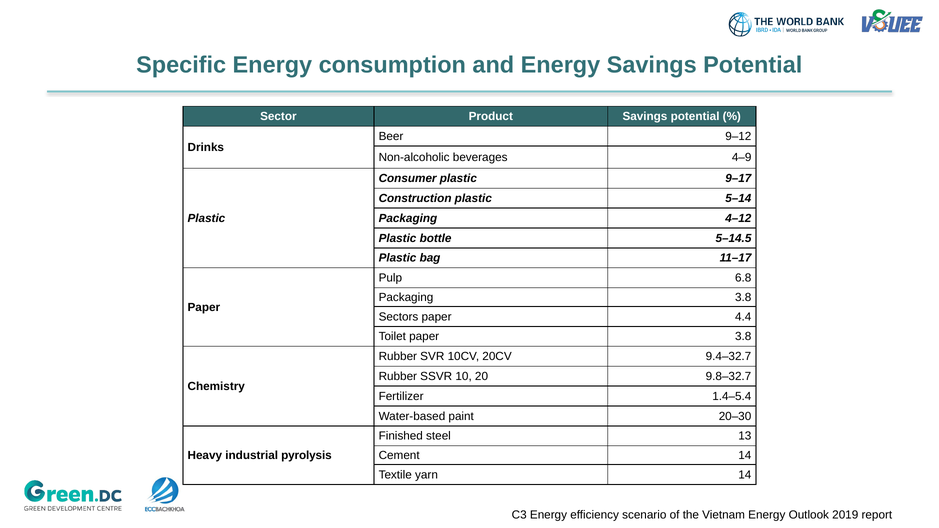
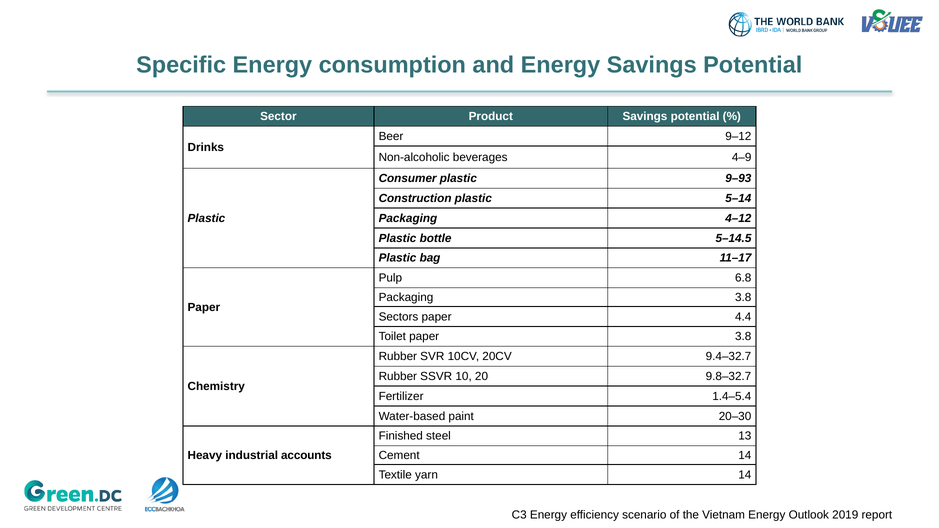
9–17: 9–17 -> 9–93 (738, 179)
pyrolysis: pyrolysis -> accounts (306, 456)
